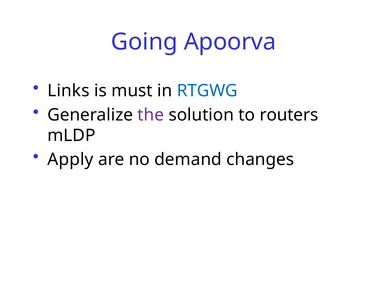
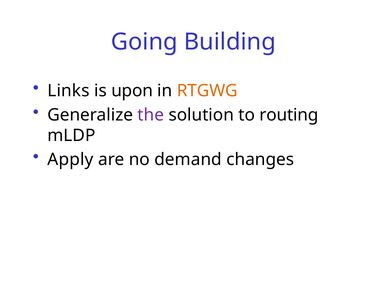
Apoorva: Apoorva -> Building (230, 42)
must: must -> upon (132, 91)
RTGWG colour: blue -> orange (207, 91)
routers: routers -> routing (289, 115)
